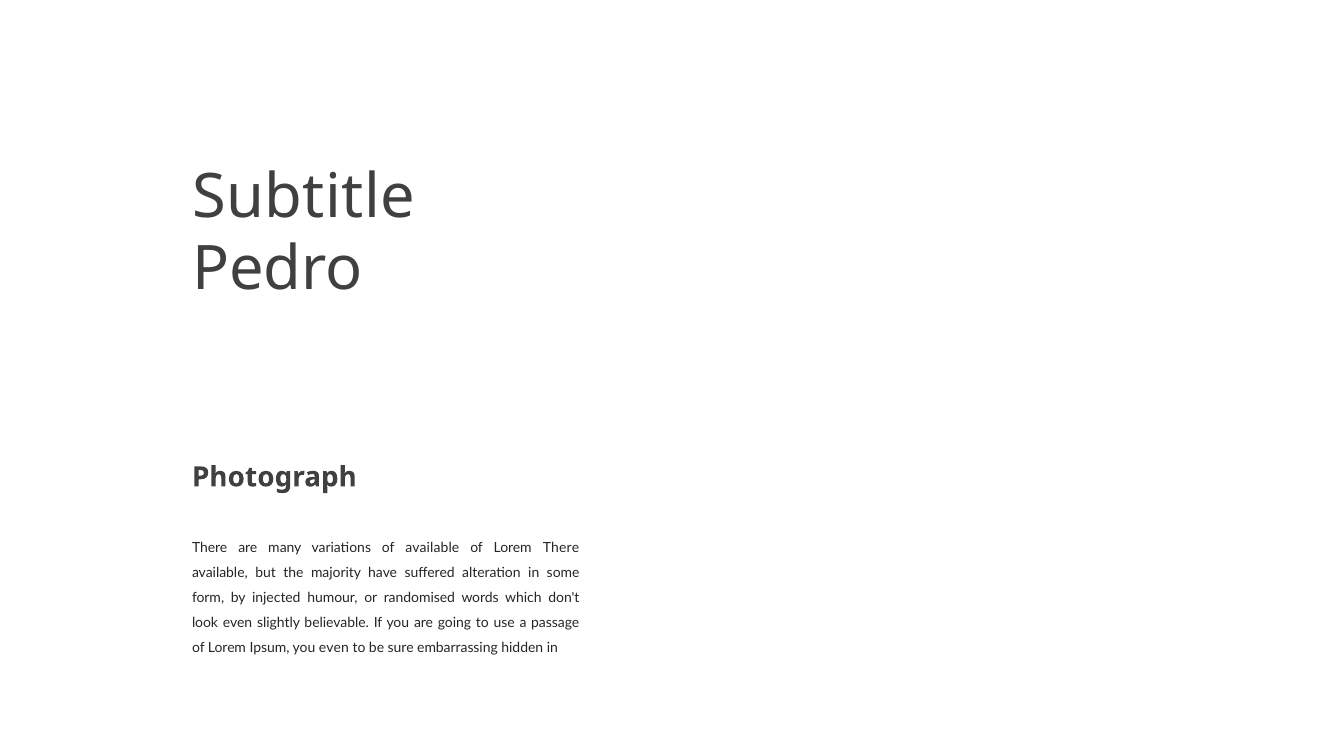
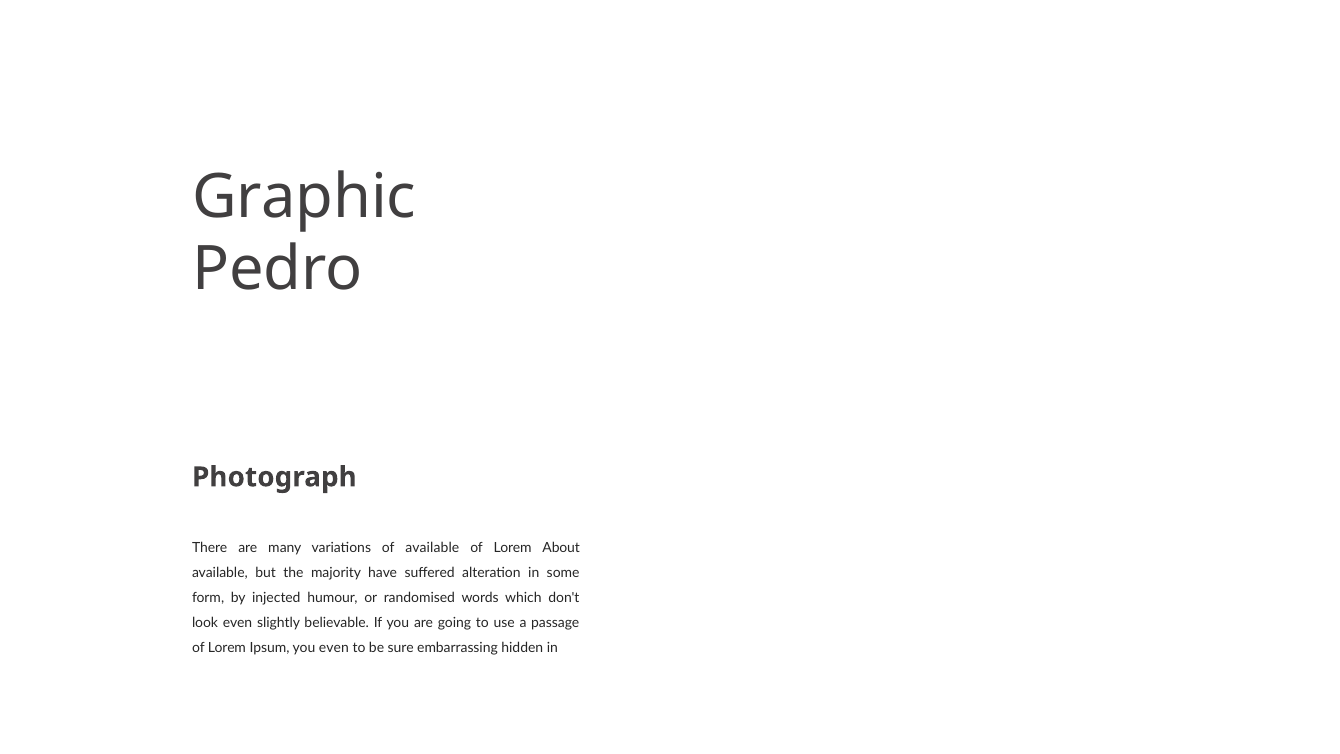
Subtitle: Subtitle -> Graphic (304, 197)
Lorem There: There -> About (561, 547)
